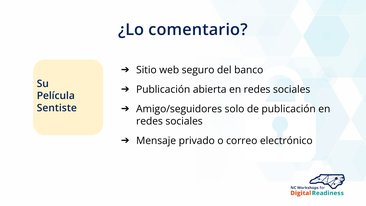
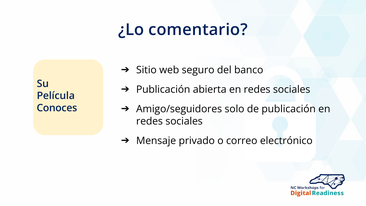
Sentiste: Sentiste -> Conoces (57, 108)
